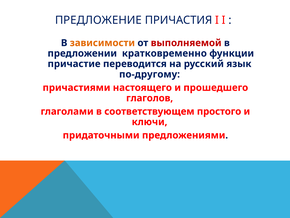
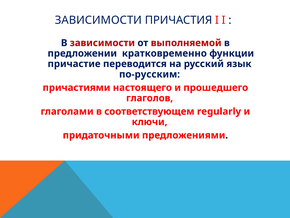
ПРЕДЛОЖЕНИЕ: ПРЕДЛОЖЕНИЕ -> ЗАВИСИМОСТИ (98, 20)
зависимости colour: orange -> red (102, 43)
по-другому: по-другому -> по-русским (150, 74)
простого: простого -> regularly (219, 111)
